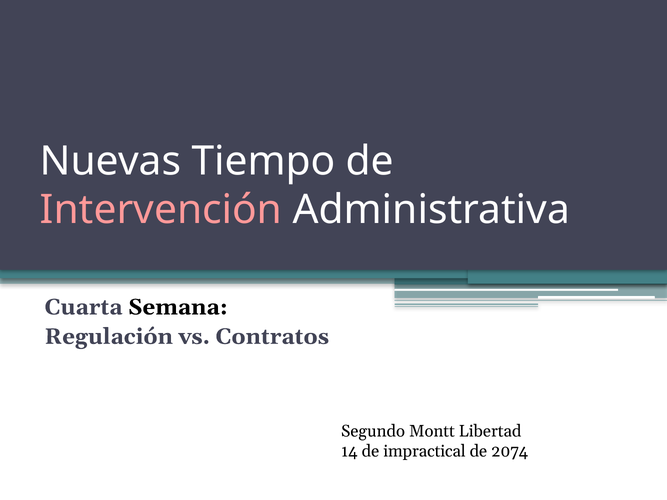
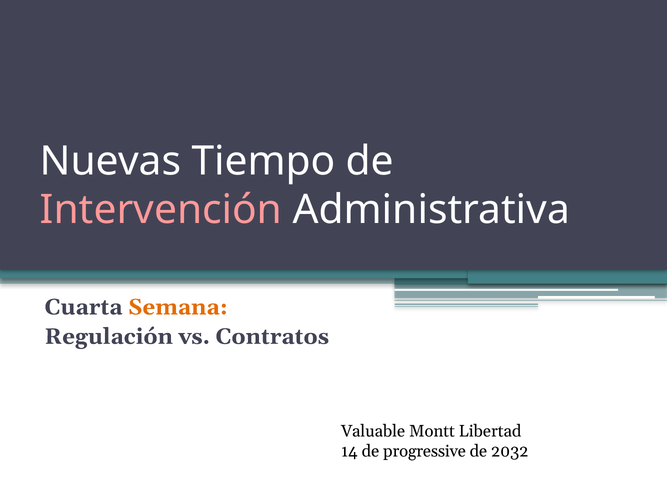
Semana colour: black -> orange (178, 307)
Segundo: Segundo -> Valuable (373, 431)
impractical: impractical -> progressive (425, 451)
2074: 2074 -> 2032 (510, 451)
